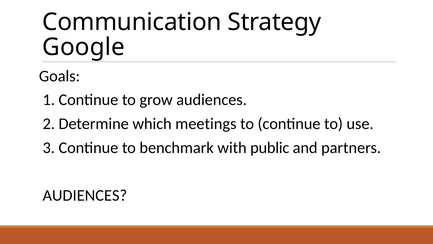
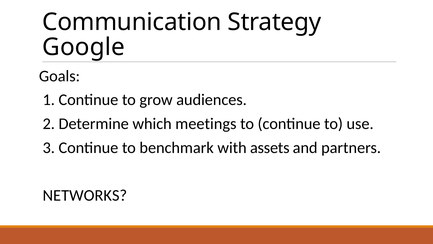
public: public -> assets (270, 147)
AUDIENCES: AUDIENCES -> NETWORKS (85, 195)
